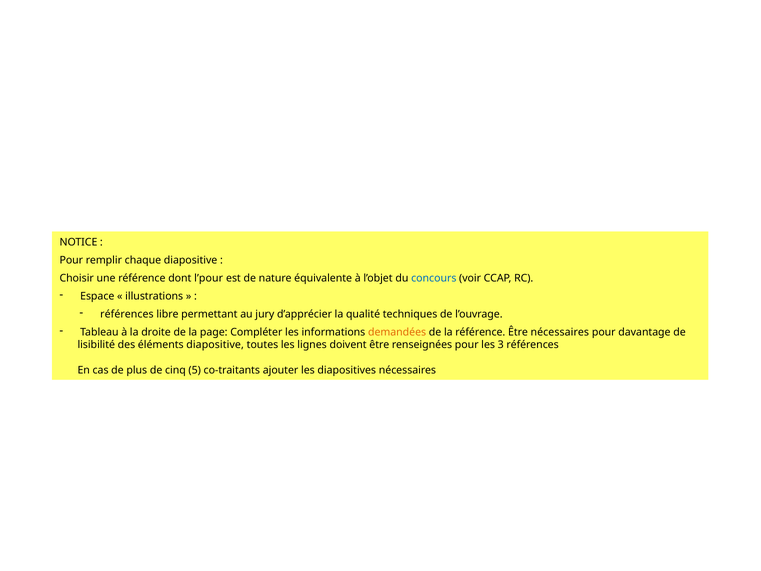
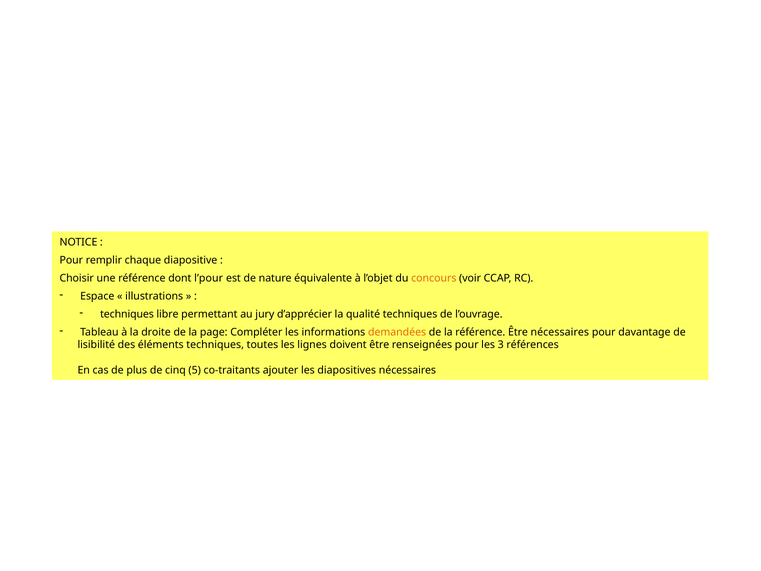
concours colour: blue -> orange (434, 278)
références: références -> techniques (127, 314)
éléments diapositive: diapositive -> techniques (215, 345)
